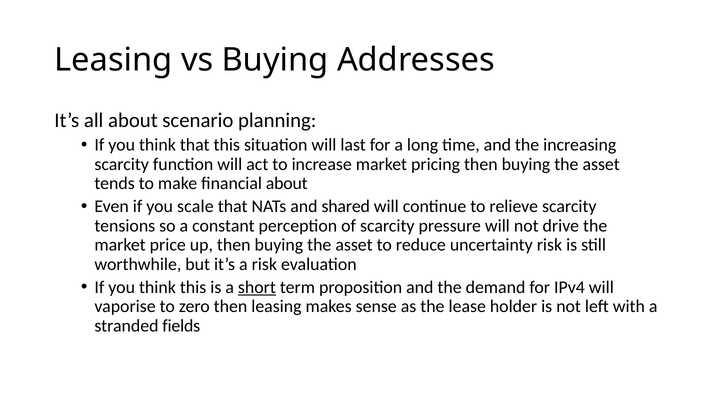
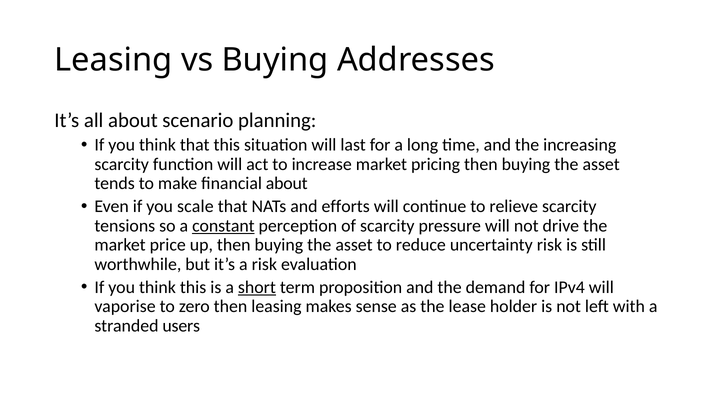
shared: shared -> efforts (346, 207)
constant underline: none -> present (223, 226)
fields: fields -> users (181, 326)
